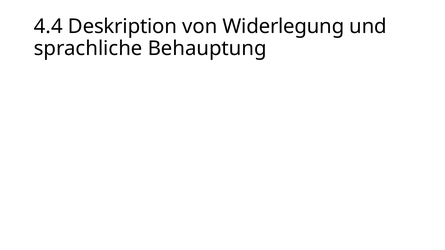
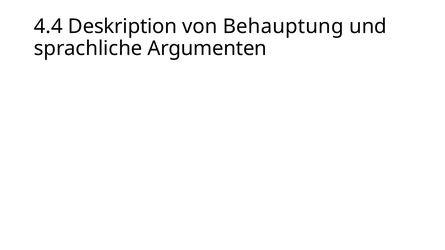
Widerlegung: Widerlegung -> Behauptung (283, 26)
Behauptung: Behauptung -> Argumenten (207, 48)
